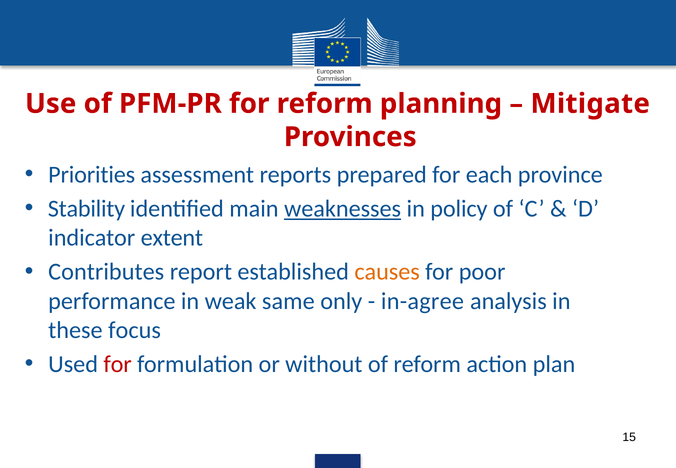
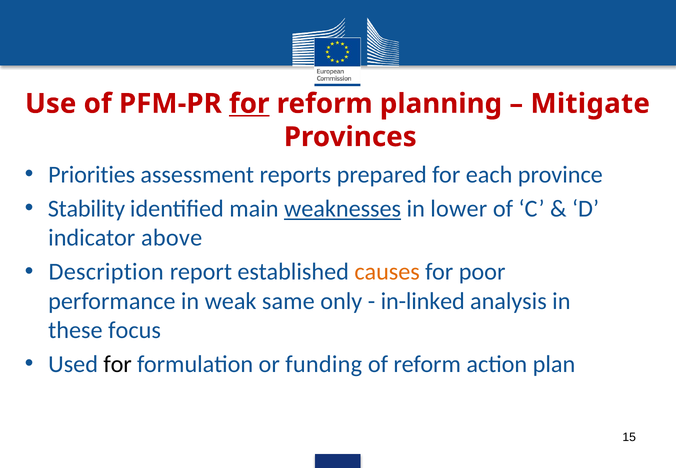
for underline: none -> present (249, 104)
policy: policy -> lower (459, 209)
extent: extent -> above (172, 238)
Contributes: Contributes -> Description (106, 272)
in-agree: in-agree -> in-linked (423, 301)
for colour: red -> black (118, 364)
without: without -> funding (324, 364)
